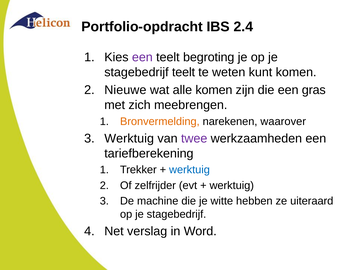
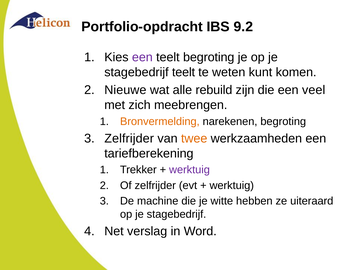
2.4: 2.4 -> 9.2 (243, 27)
alle komen: komen -> rebuild (214, 90)
gras: gras -> veel (314, 90)
narekenen waarover: waarover -> begroting (283, 121)
Werktuig: Werktuig -> Zelfrijder (129, 138)
twee colour: purple -> orange (194, 138)
werktuig colour: blue -> purple (189, 169)
